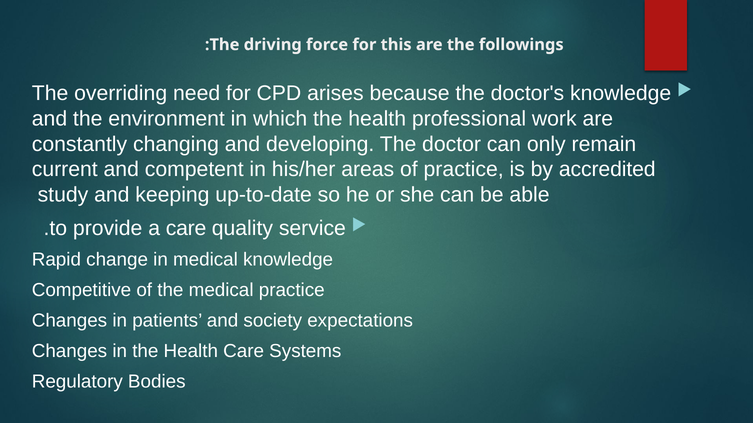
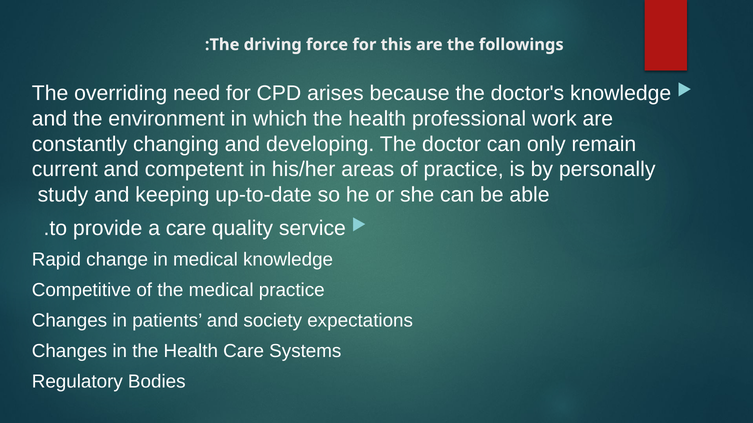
accredited: accredited -> personally (607, 170)
